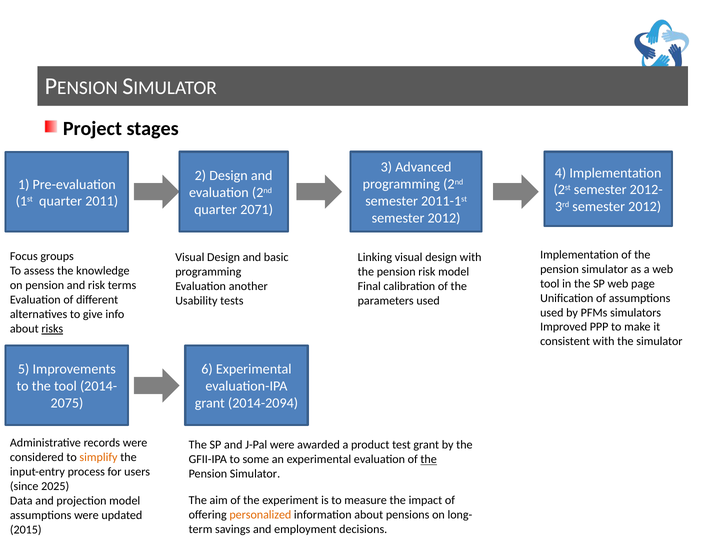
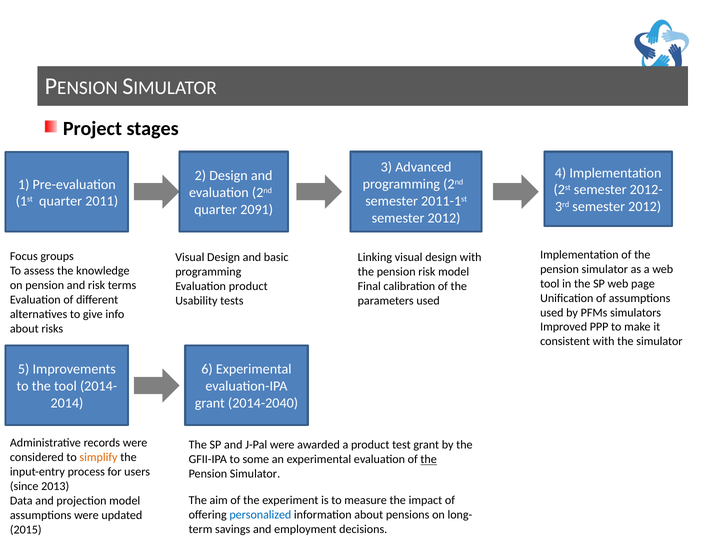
2071: 2071 -> 2091 (257, 210)
Evaluation another: another -> product (248, 286)
risks underline: present -> none (52, 329)
2075: 2075 -> 2014 (67, 403)
2014-2094: 2014-2094 -> 2014-2040 (263, 403)
2025: 2025 -> 2013 (55, 486)
personalized colour: orange -> blue (260, 515)
